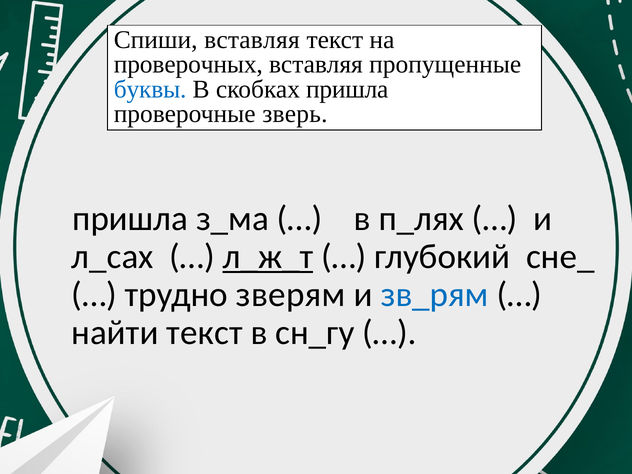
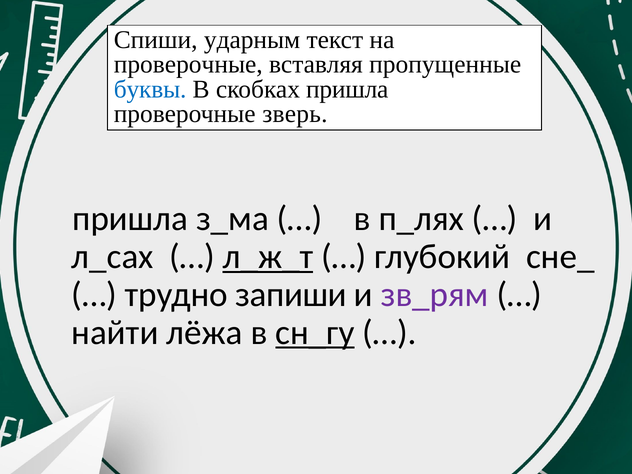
Спиши вставляя: вставляя -> ударным (252, 40)
проверочных: проверочных -> проверочные (188, 65)
зверям: зверям -> запиши (291, 295)
зв_рям colour: blue -> purple (435, 295)
найти текст: текст -> лёжа (205, 333)
сн_гу underline: none -> present (315, 333)
